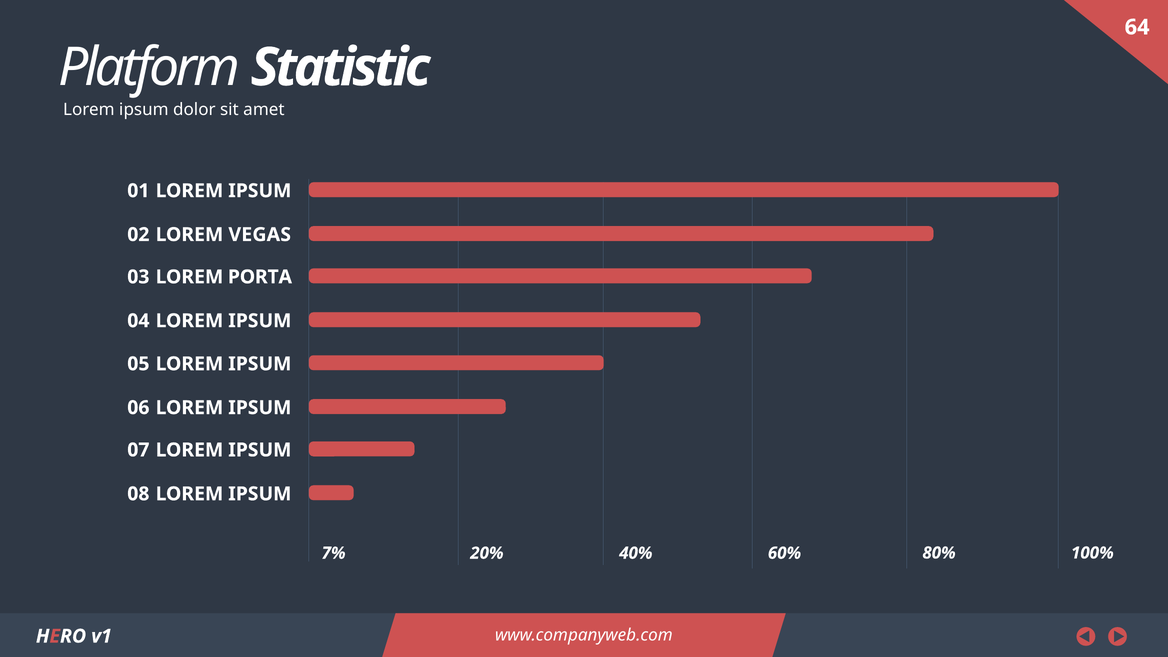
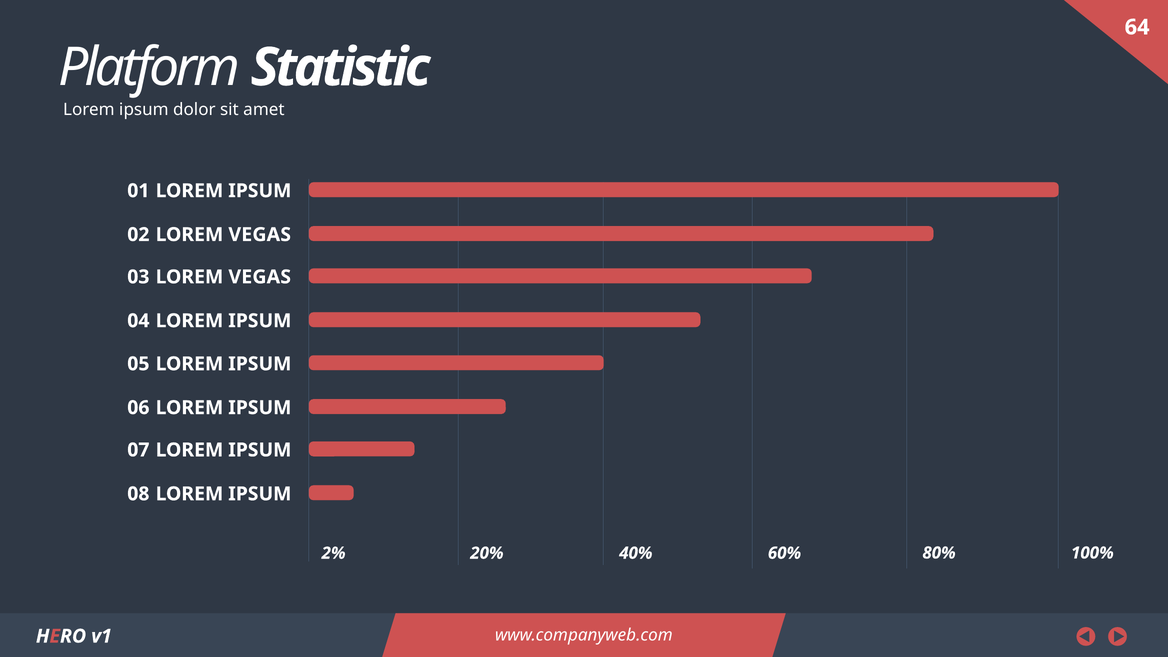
PORTA: PORTA -> VEGAS (260, 277)
7%: 7% -> 2% (334, 553)
